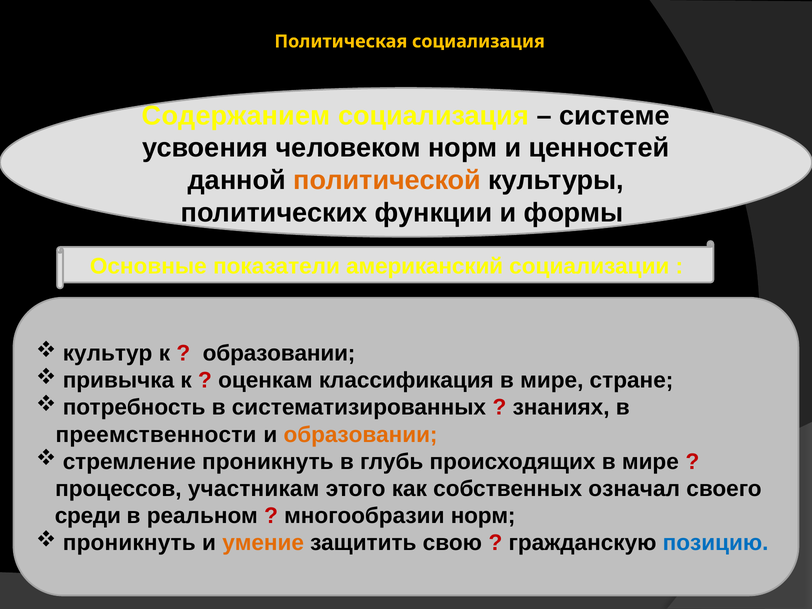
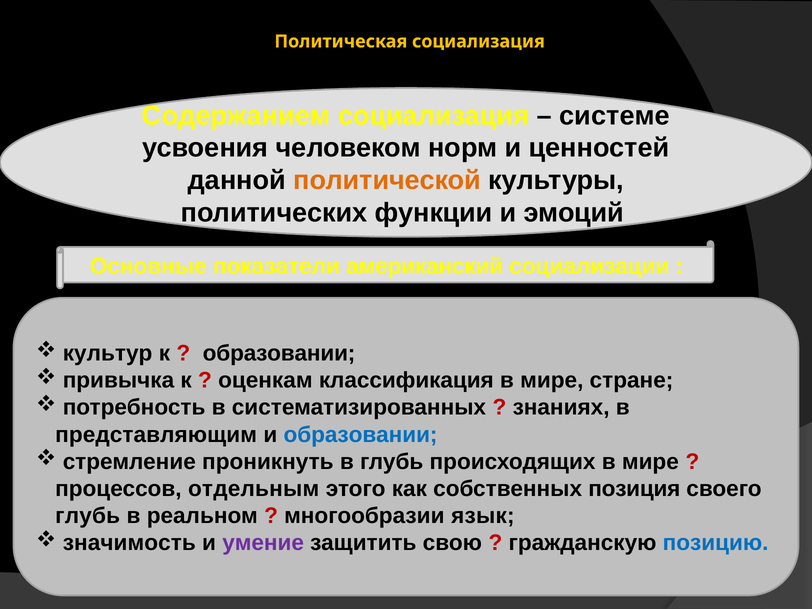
формы: формы -> эмоций (574, 213)
преемственности: преемственности -> представляющим (156, 435)
образовании colour: orange -> blue (361, 435)
участникам: участникам -> отдельным (254, 489)
означал: означал -> позиция (634, 489)
среди: среди -> глубь (88, 516)
многообразии норм: норм -> язык (483, 516)
проникнуть: проникнуть -> значимость (129, 543)
умение colour: orange -> purple (263, 543)
